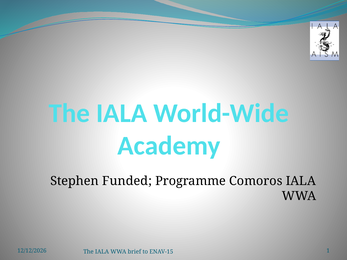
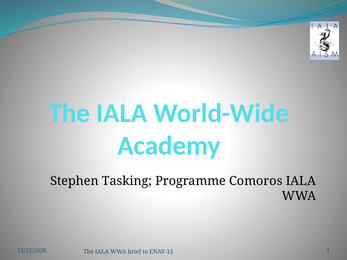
Funded: Funded -> Tasking (127, 181)
